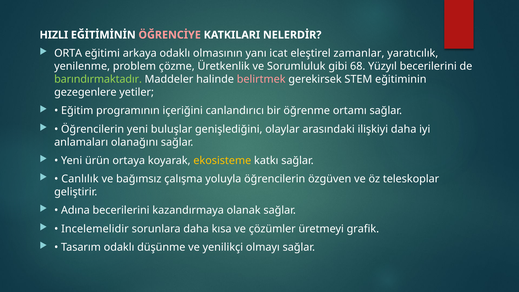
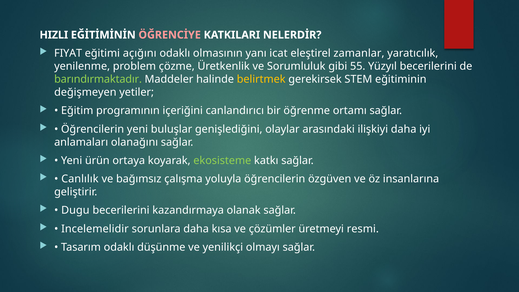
ORTA: ORTA -> FIYAT (68, 53)
arkaya: arkaya -> açığını (140, 53)
68: 68 -> 55 (358, 66)
belirtmek colour: pink -> yellow (261, 79)
gezegenlere: gezegenlere -> değişmeyen (85, 92)
ekosisteme colour: yellow -> light green (222, 161)
teleskoplar: teleskoplar -> insanlarına (411, 179)
Adına: Adına -> Dugu (75, 210)
grafik: grafik -> resmi (363, 229)
